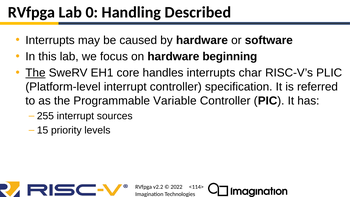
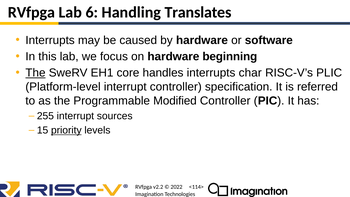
0: 0 -> 6 (92, 12)
Described: Described -> Translates (198, 12)
Variable: Variable -> Modified (175, 101)
priority underline: none -> present (66, 130)
